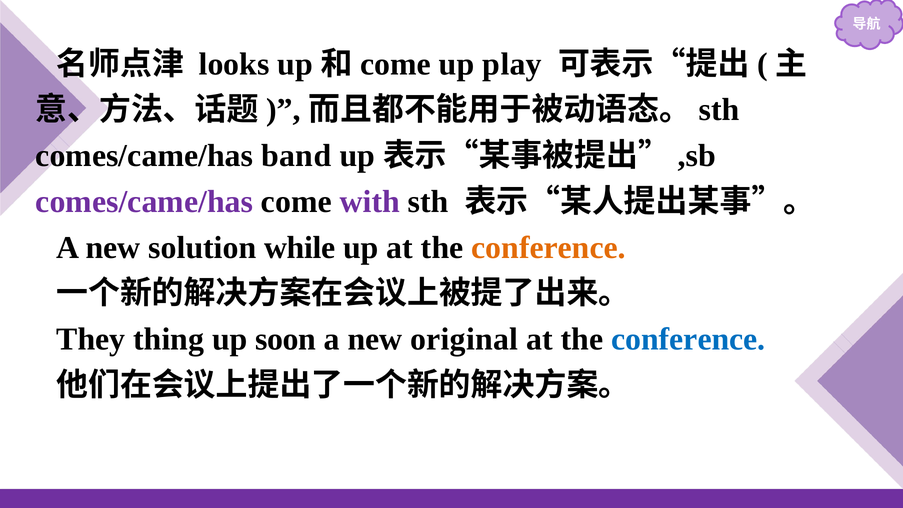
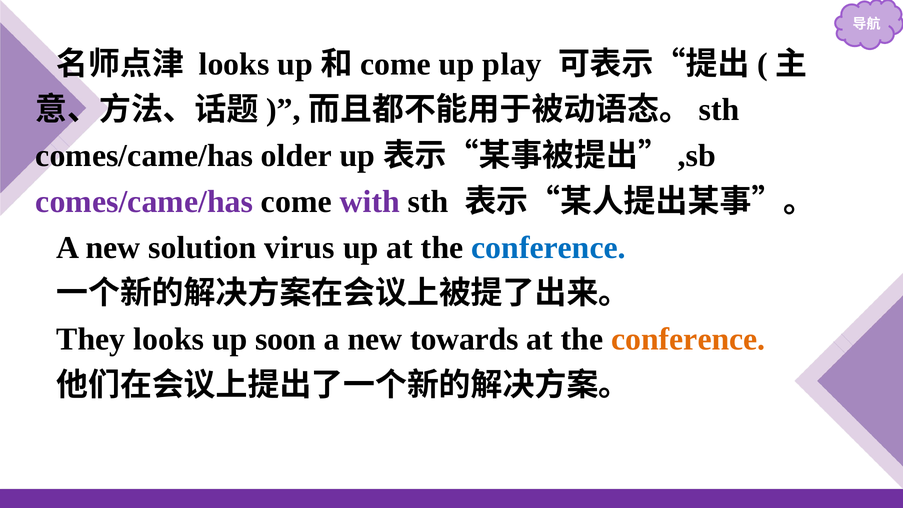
band: band -> older (296, 156)
while: while -> virus (300, 248)
conference colour: orange -> blue (549, 248)
They thing: thing -> looks (169, 339)
original: original -> towards (464, 339)
conference colour: blue -> orange (688, 339)
